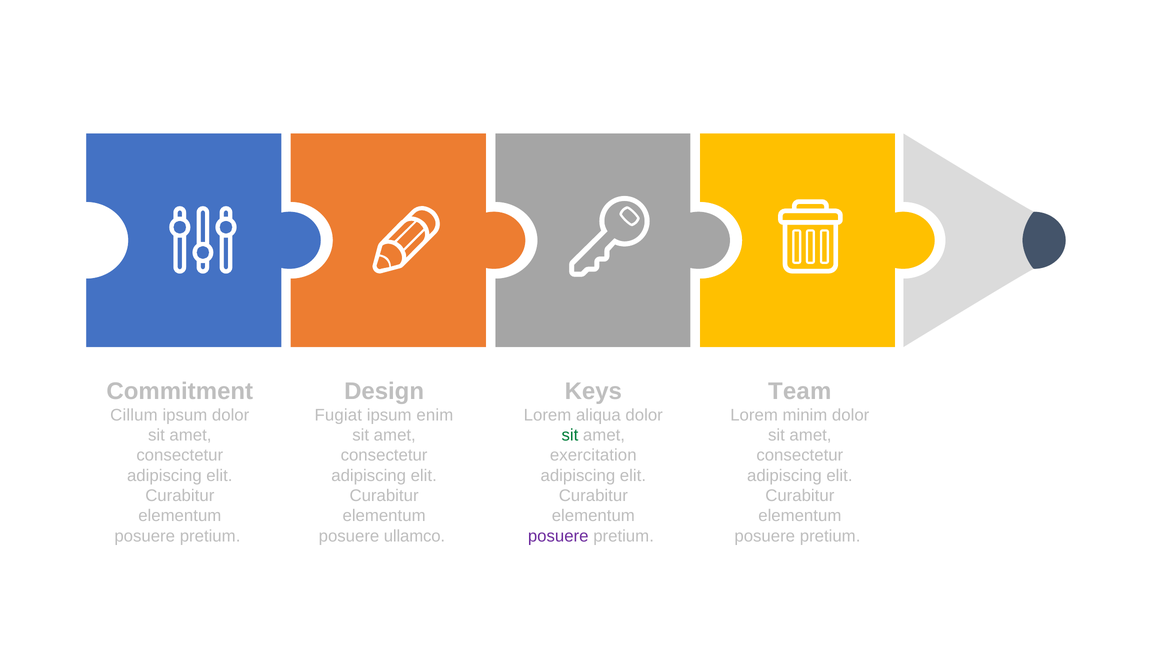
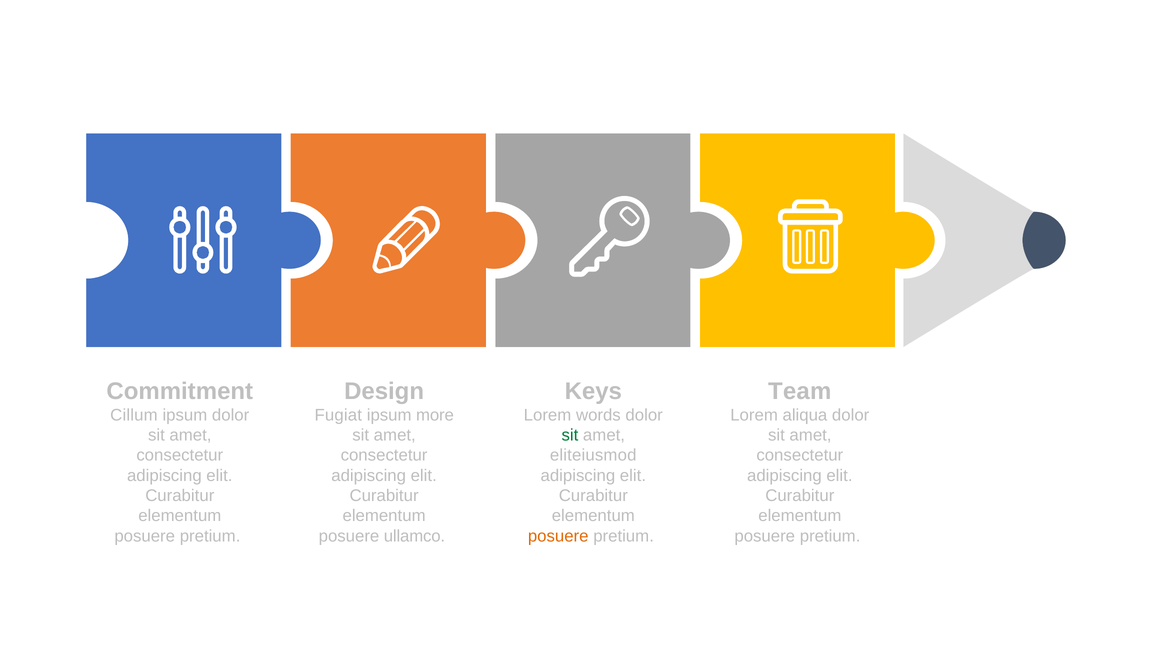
enim: enim -> more (435, 415)
aliqua: aliqua -> words (598, 415)
minim: minim -> aliqua (805, 415)
exercitation: exercitation -> eliteiusmod (593, 455)
posuere colour: purple -> orange (558, 536)
